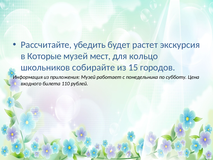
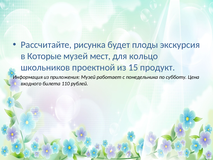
убедить: убедить -> рисунка (90, 45)
растет: растет -> плоды (145, 45)
собирайте: собирайте -> проектной (94, 67)
городов: городов -> продукт (158, 67)
